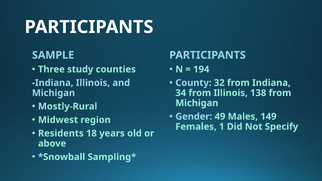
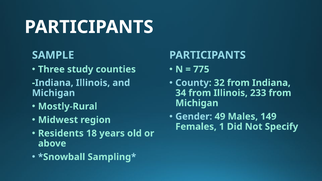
194: 194 -> 775 (201, 69)
138: 138 -> 233 (258, 93)
